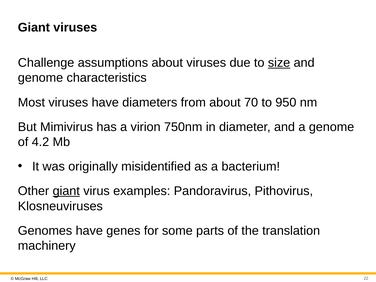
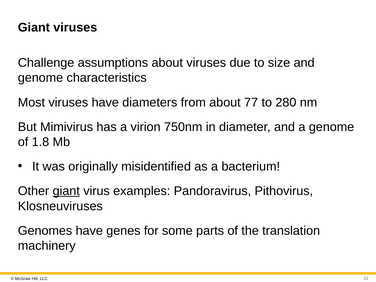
size underline: present -> none (279, 63)
70: 70 -> 77 (251, 102)
950: 950 -> 280 (286, 102)
4.2: 4.2 -> 1.8 (40, 142)
